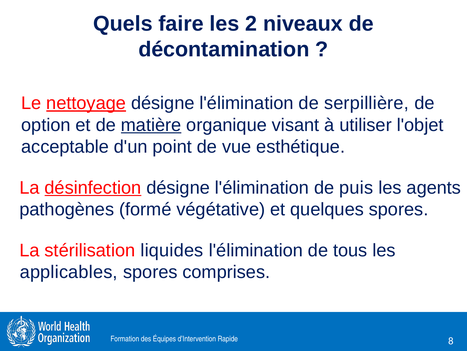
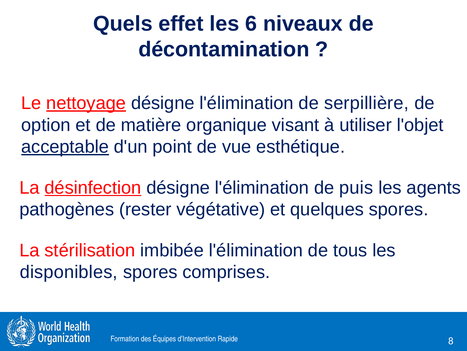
faire: faire -> effet (181, 24)
2: 2 -> 6 (251, 24)
matière underline: present -> none (151, 125)
acceptable underline: none -> present (65, 147)
formé: formé -> rester (145, 209)
liquides: liquides -> imbibée (172, 250)
applicables: applicables -> disponibles (69, 272)
